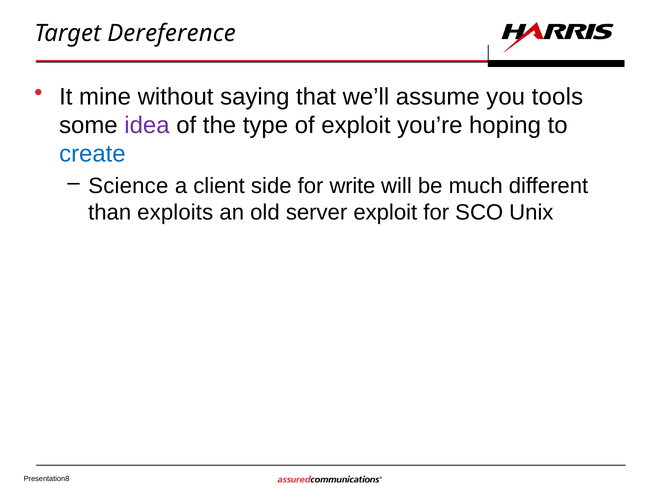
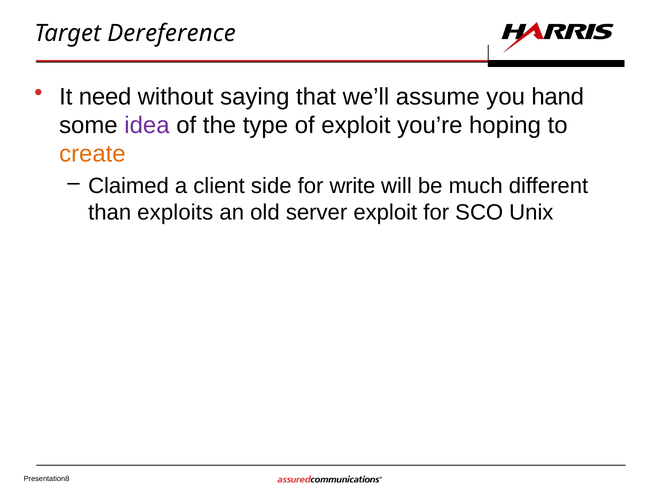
mine: mine -> need (105, 97)
tools: tools -> hand (558, 97)
create colour: blue -> orange (92, 154)
Science: Science -> Claimed (128, 186)
